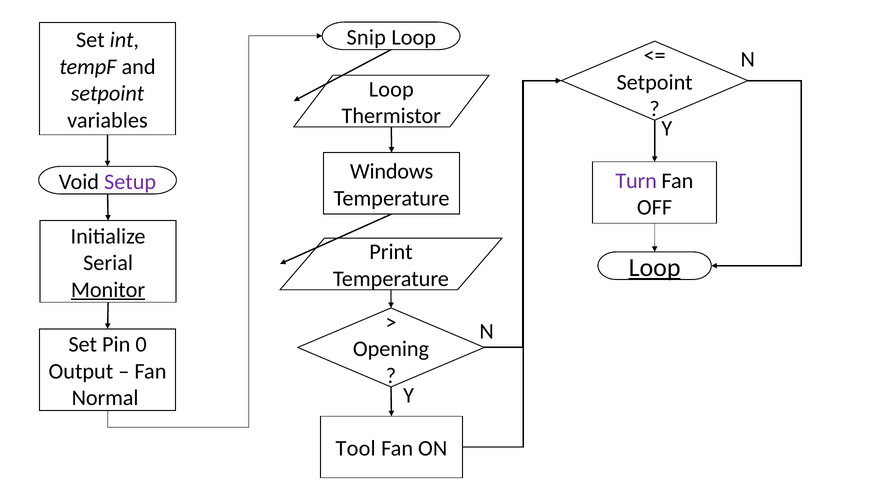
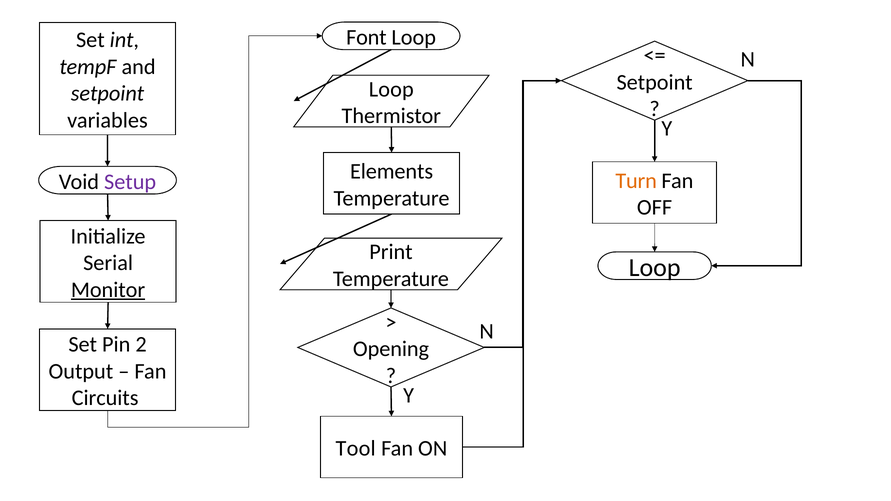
Snip: Snip -> Font (366, 37)
Windows: Windows -> Elements (392, 172)
Turn colour: purple -> orange (636, 181)
Loop underline: present -> none (655, 268)
0: 0 -> 2 (141, 345)
Normal: Normal -> Circuits (105, 398)
